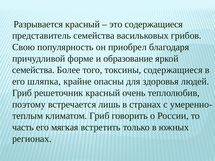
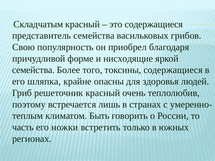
Разрывается: Разрывается -> Складчатым (38, 24)
образование: образование -> нисходящие (128, 59)
климатом Гриб: Гриб -> Быть (99, 116)
мягкая: мягкая -> ножки (65, 127)
